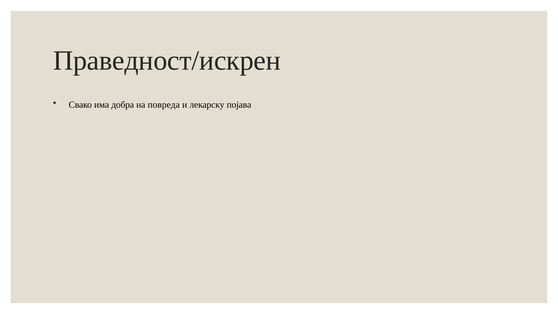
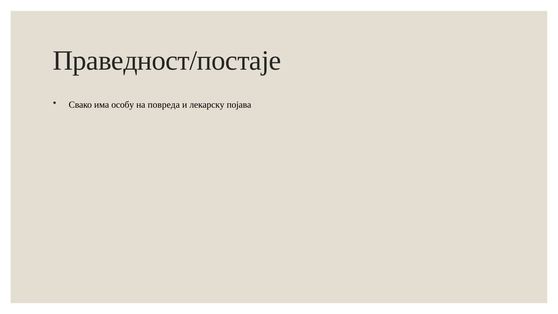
Праведност/искрен: Праведност/искрен -> Праведност/постаје (167, 61)
добра: добра -> особу (123, 105)
